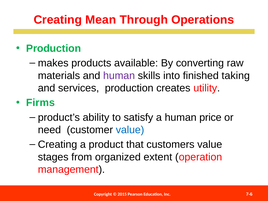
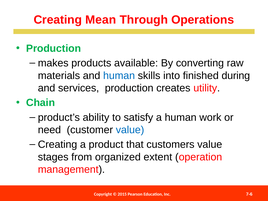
human colour: purple -> blue (119, 76)
taking: taking -> during (236, 76)
Firms: Firms -> Chain (41, 103)
price: price -> work (210, 117)
